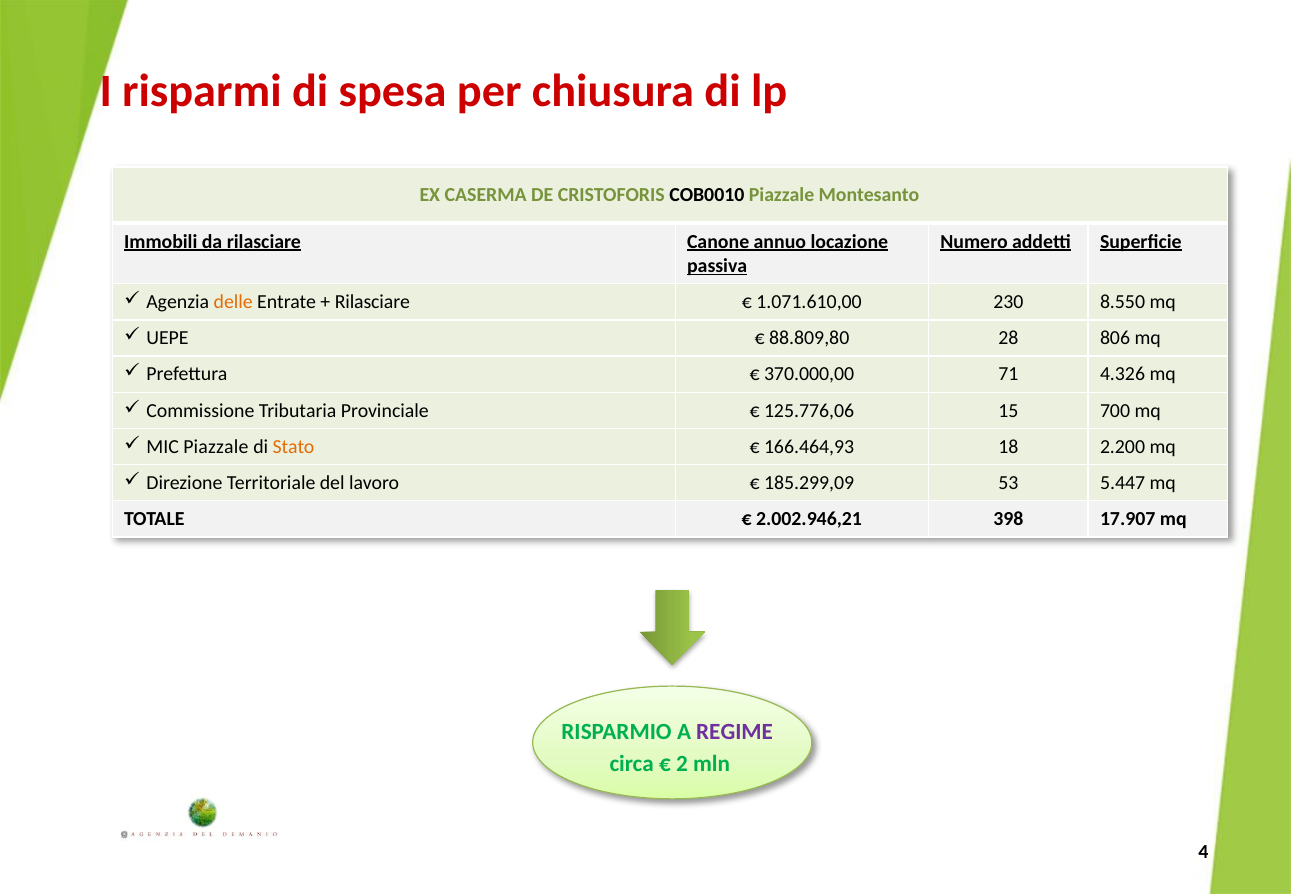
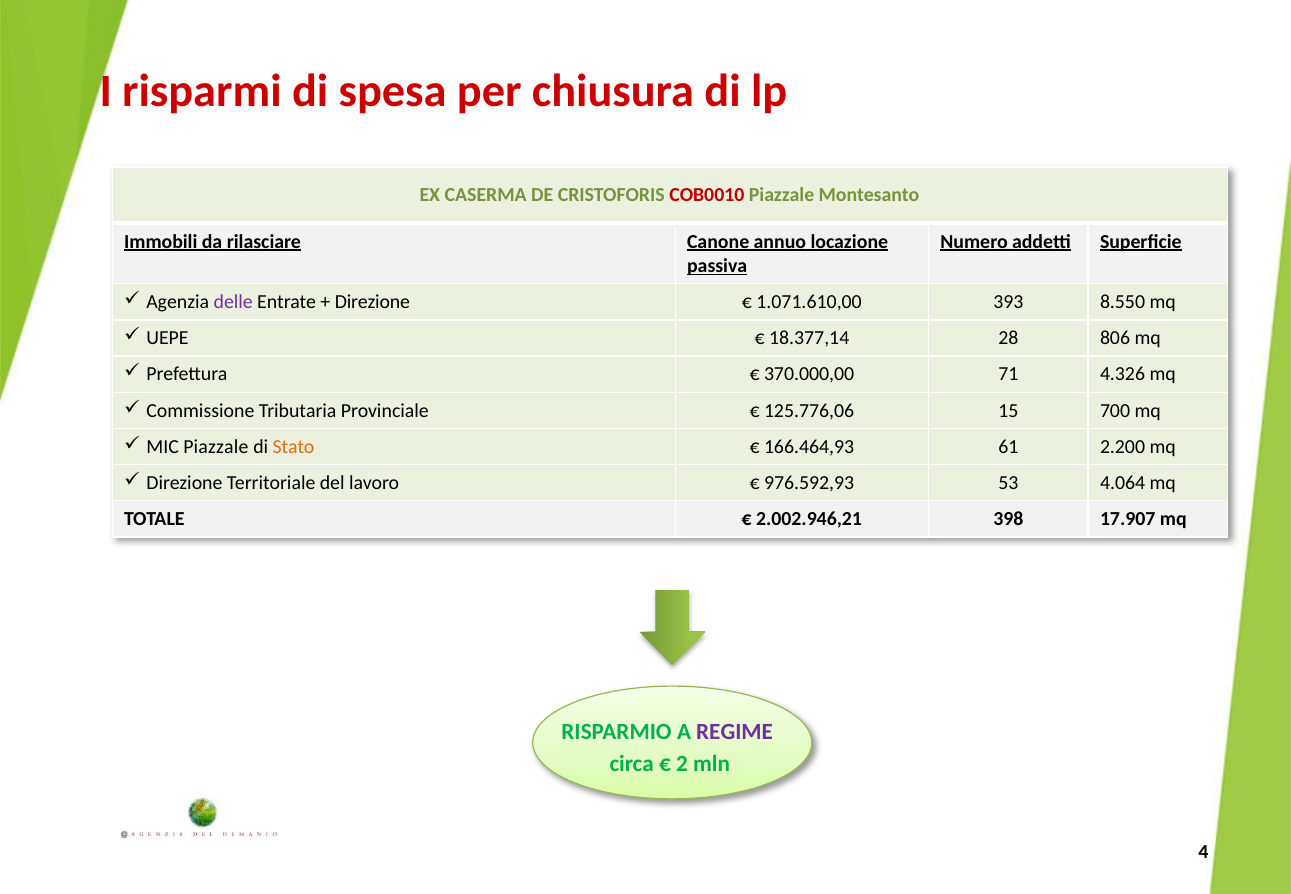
COB0010 colour: black -> red (707, 195)
delle colour: orange -> purple (233, 302)
Rilasciare: Rilasciare -> Direzione (372, 302)
230: 230 -> 393 (1008, 302)
88.809,80: 88.809,80 -> 18.377,14 (809, 338)
18: 18 -> 61 (1008, 447)
185.299,09: 185.299,09 -> 976.592,93 (809, 483)
5.447: 5.447 -> 4.064 (1123, 483)
